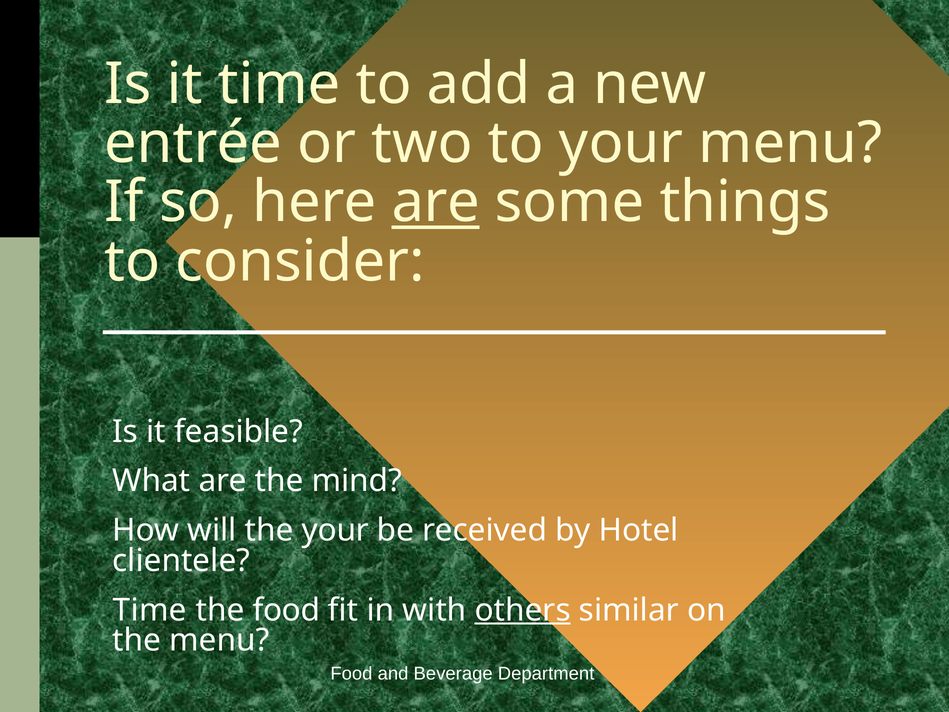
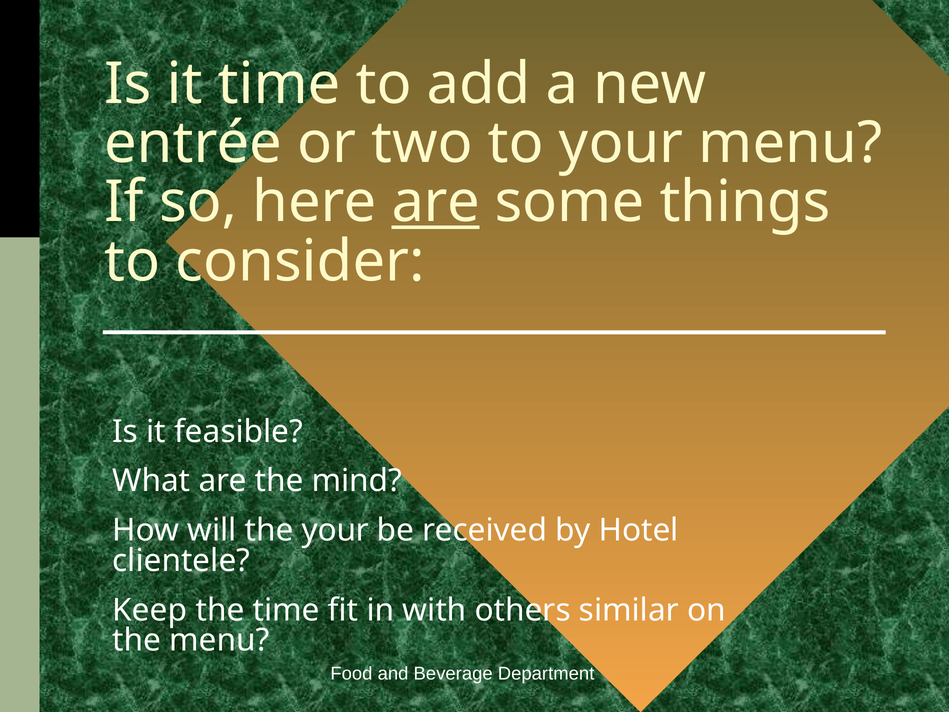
Time: Time -> Keep (150, 610)
the food: food -> time (286, 610)
others underline: present -> none (523, 610)
